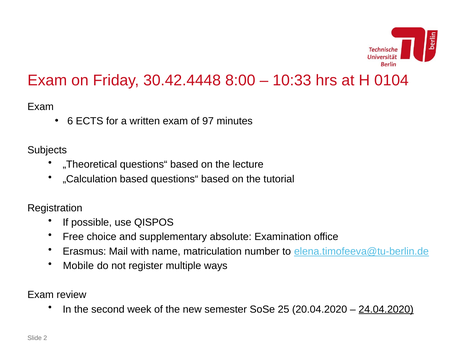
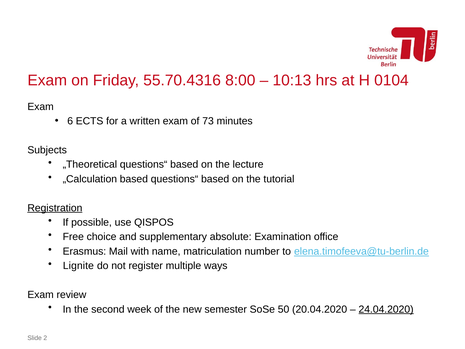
30.42.4448: 30.42.4448 -> 55.70.4316 (182, 80)
10:33: 10:33 -> 10:13 (292, 80)
97: 97 -> 73 (208, 121)
Registration underline: none -> present (55, 208)
Mobile: Mobile -> Lignite (78, 266)
25: 25 -> 50 (284, 309)
